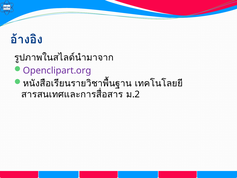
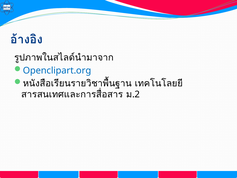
Openclipart.org colour: purple -> blue (57, 70)
